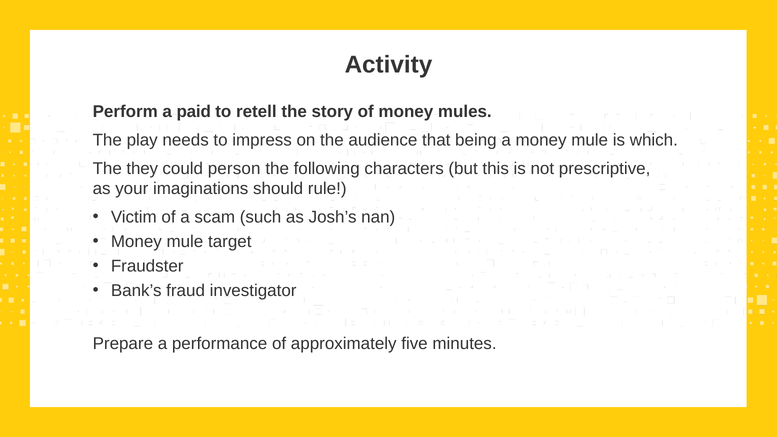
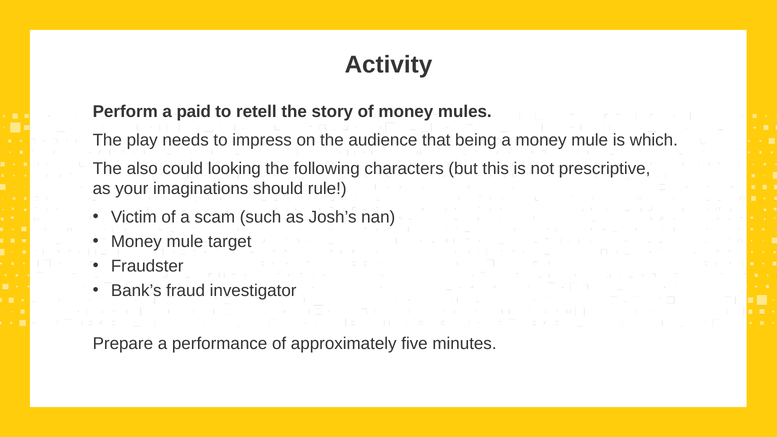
they: they -> also (142, 168)
person: person -> looking (234, 168)
